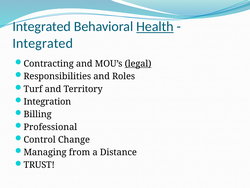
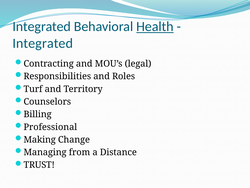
legal underline: present -> none (138, 64)
Integration: Integration -> Counselors (47, 101)
Control: Control -> Making (40, 139)
